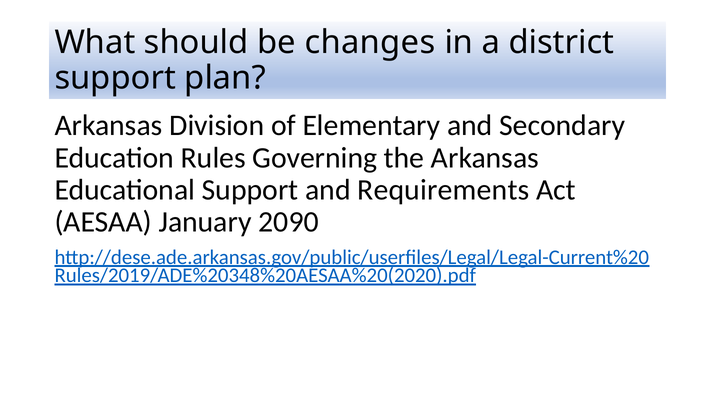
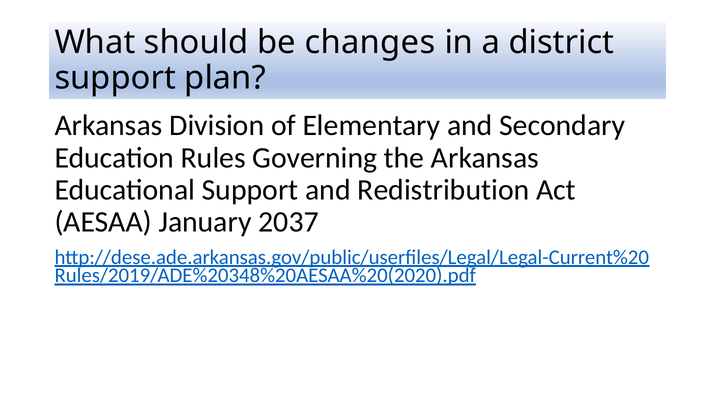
Requirements: Requirements -> Redistribution (443, 190)
2090: 2090 -> 2037 (289, 222)
